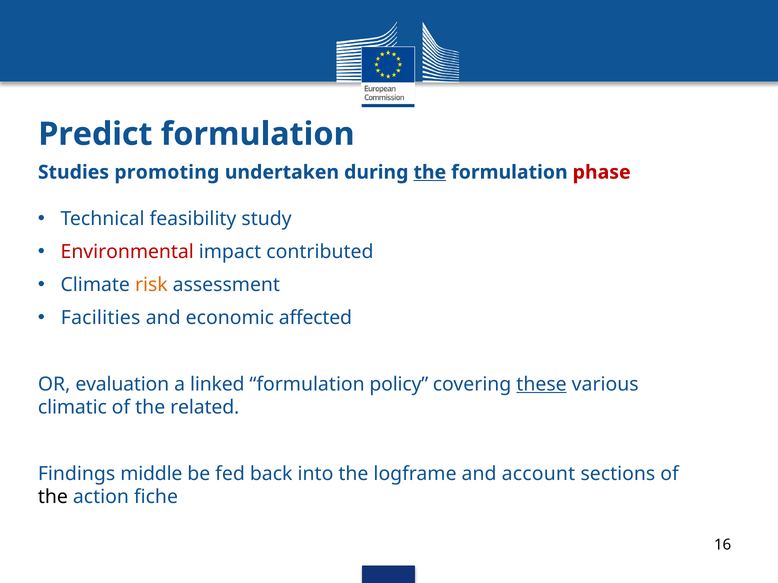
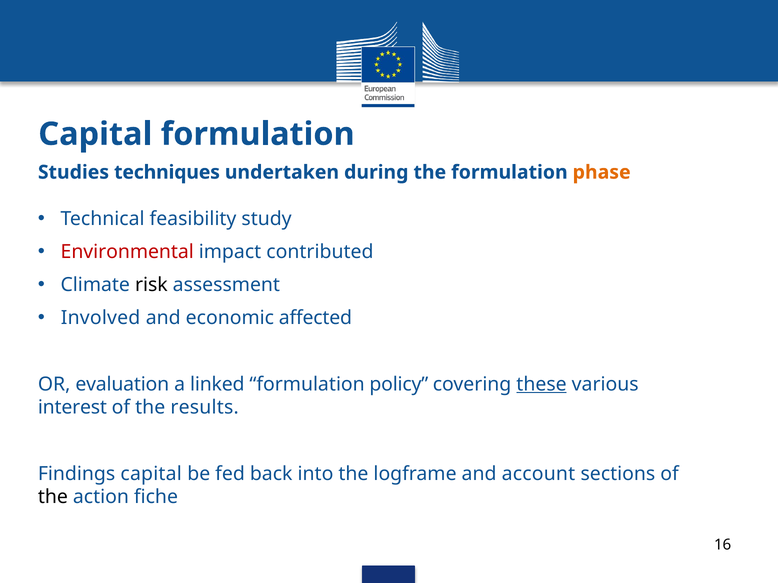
Predict: Predict -> Capital (95, 134)
promoting: promoting -> techniques (167, 172)
the underline: present -> none (430, 172)
phase colour: red -> orange (602, 172)
risk colour: orange -> black (151, 285)
Facilities: Facilities -> Involved (101, 318)
climatic: climatic -> interest (72, 408)
related: related -> results (205, 408)
Findings middle: middle -> capital (151, 474)
